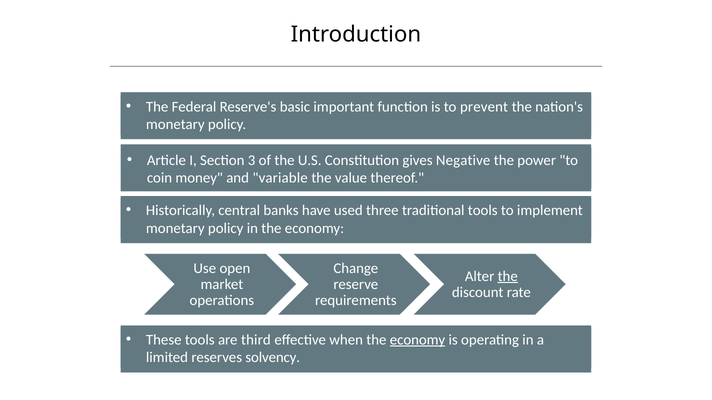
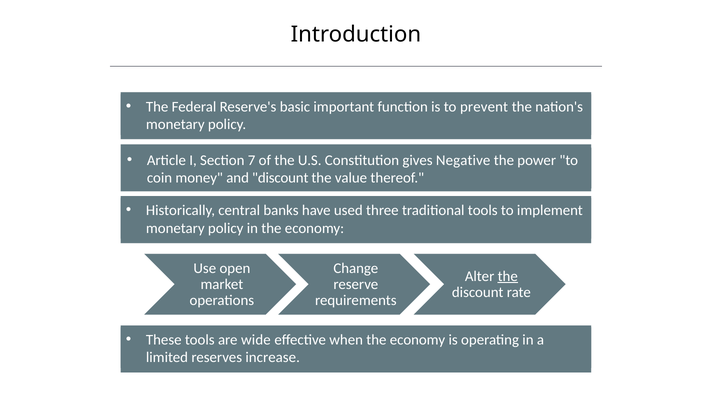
3: 3 -> 7 (252, 160)
and variable: variable -> discount (280, 178)
third: third -> wide (256, 340)
economy underline: present -> none (418, 340)
solvency: solvency -> increase (273, 358)
